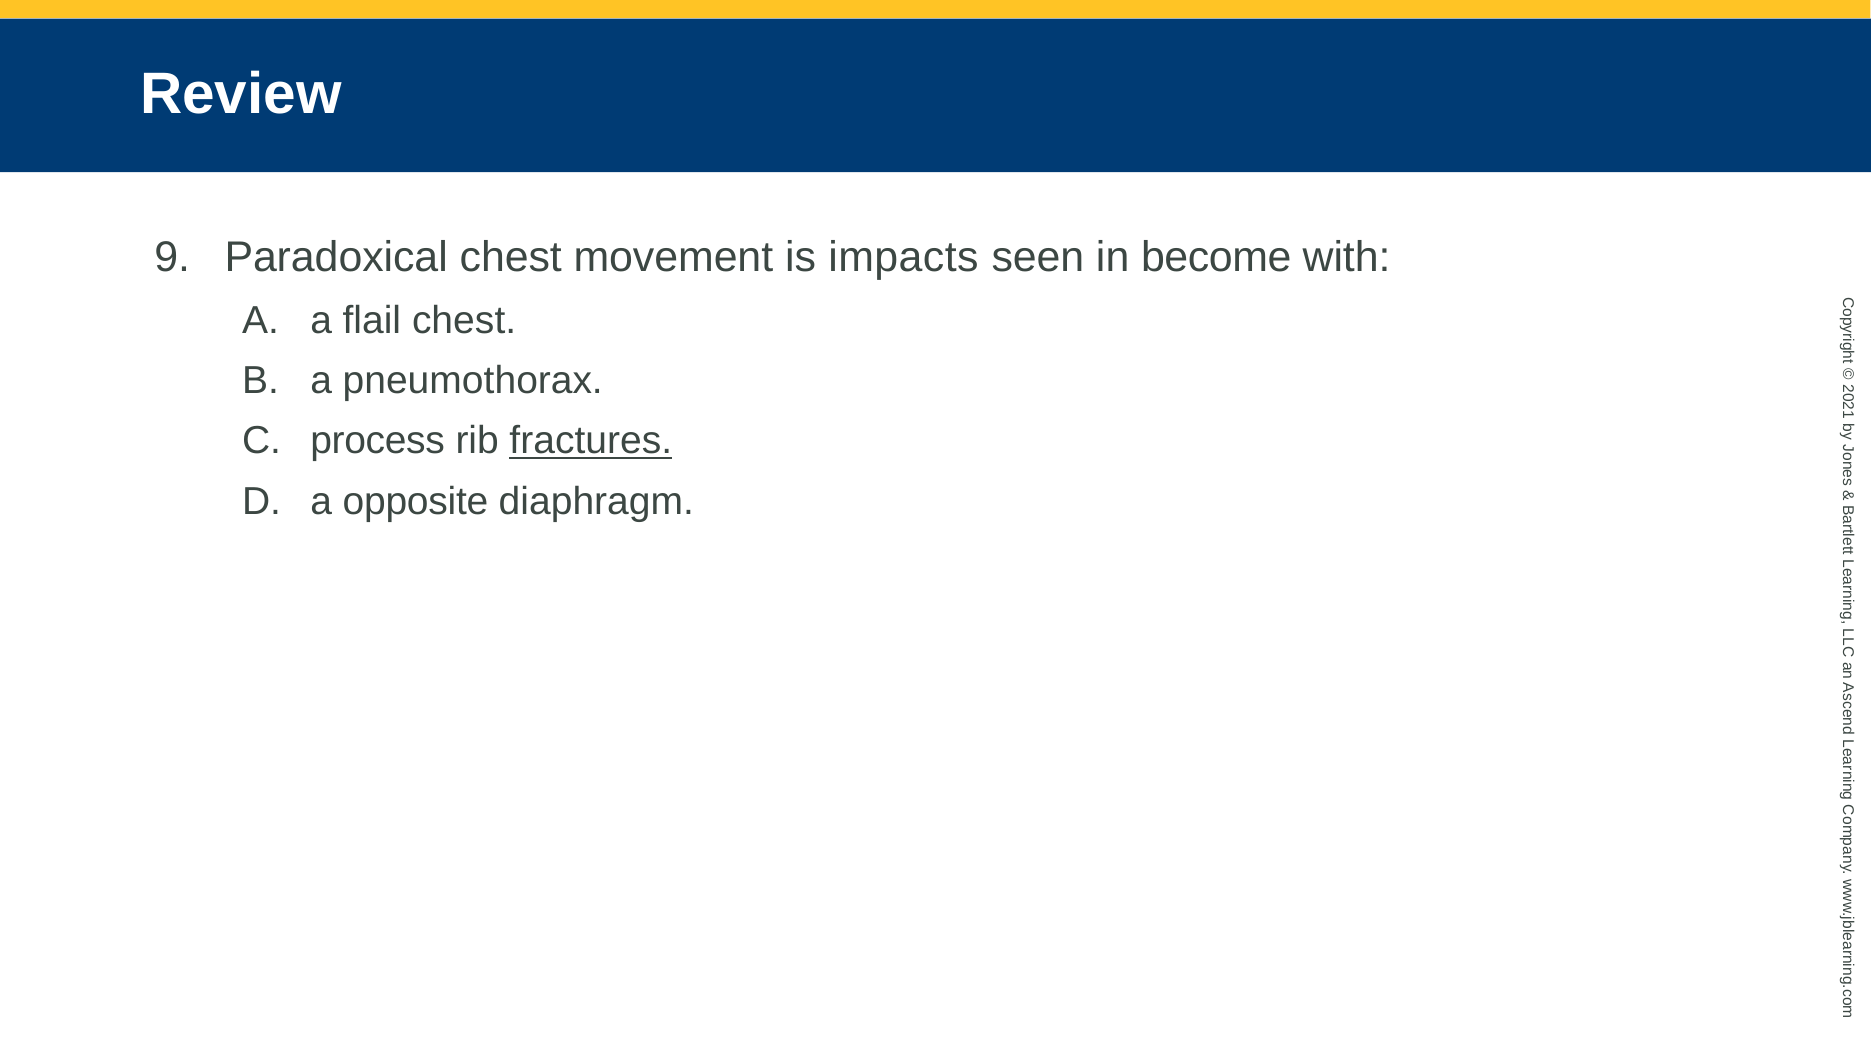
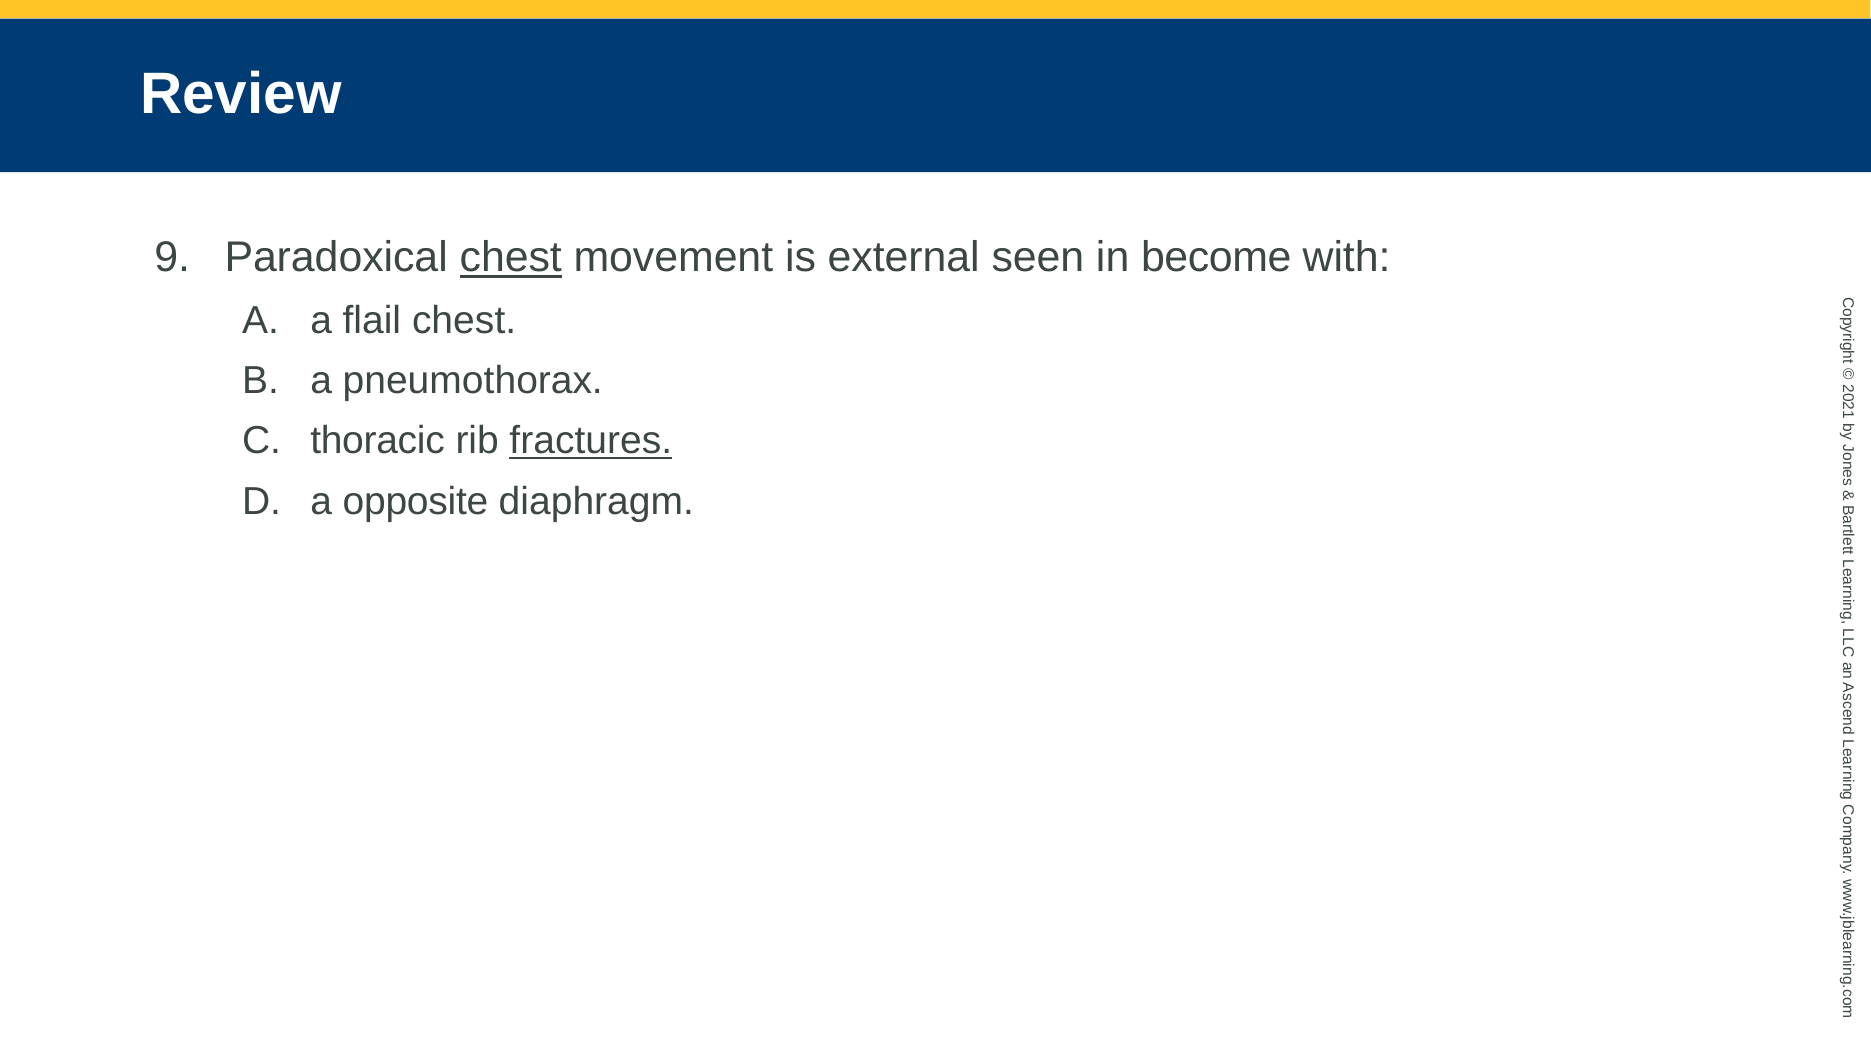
chest underline: none -> present (511, 258)
impacts: impacts -> external (904, 258)
process: process -> thoracic (378, 441)
